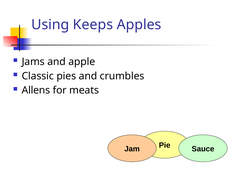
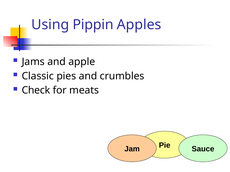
Keeps: Keeps -> Pippin (93, 25)
Allens: Allens -> Check (36, 91)
